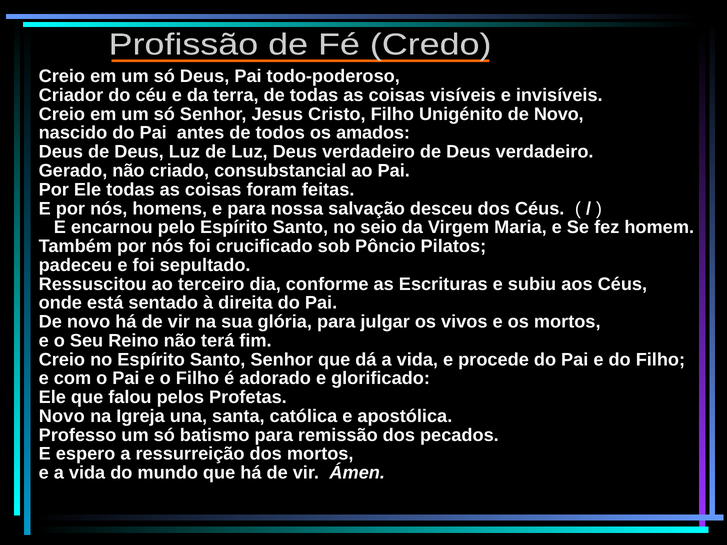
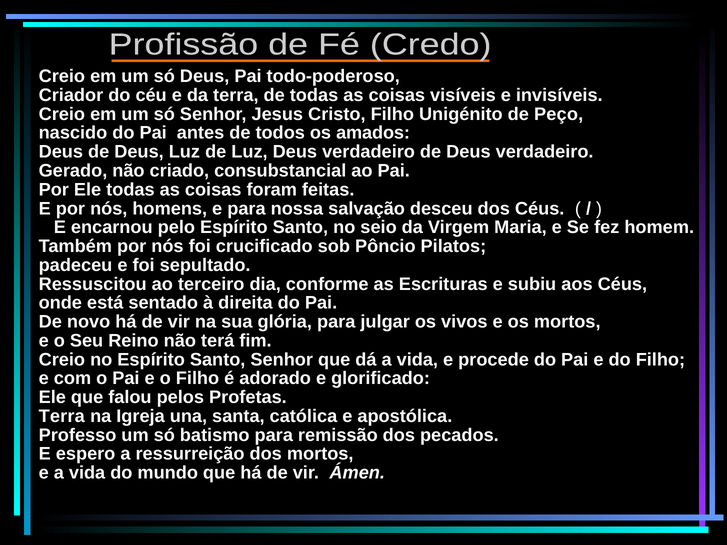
Unigénito de Novo: Novo -> Peço (559, 114)
Novo: Novo -> Terra (62, 416)
